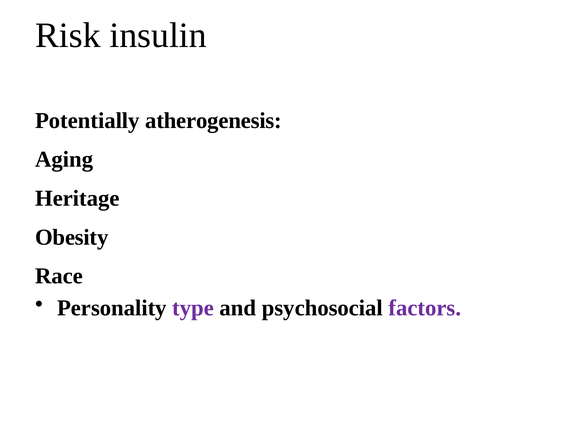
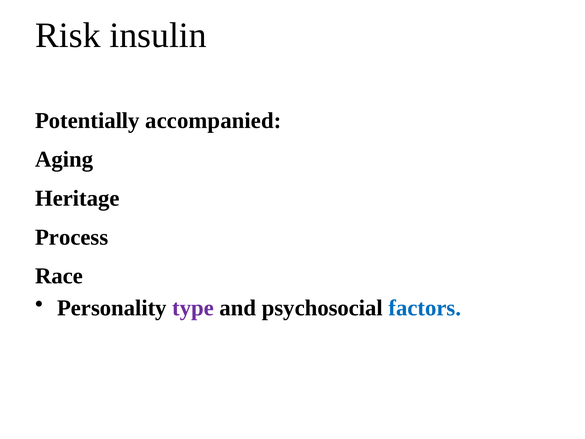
atherogenesis: atherogenesis -> accompanied (213, 121)
Obesity: Obesity -> Process (72, 237)
factors colour: purple -> blue (425, 308)
